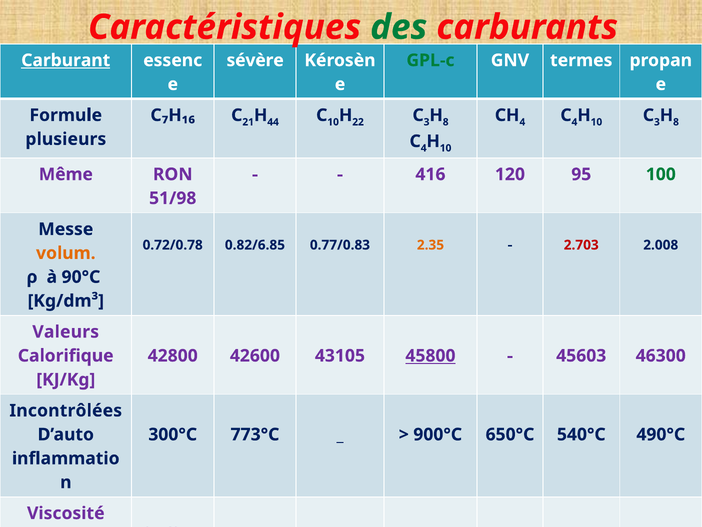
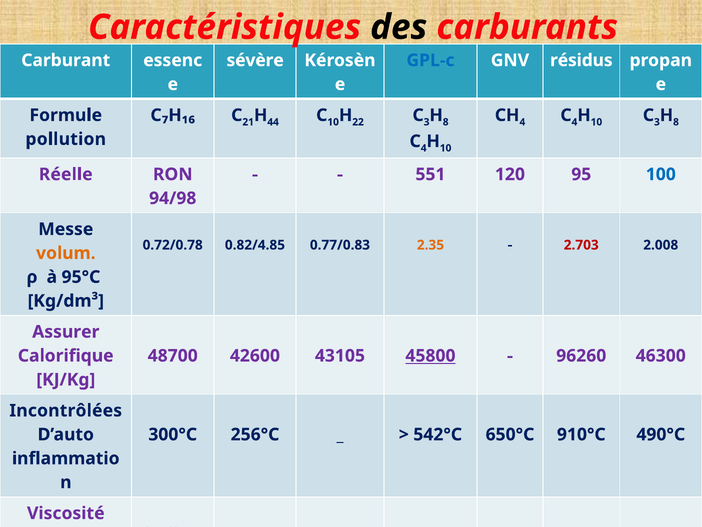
des colour: green -> black (399, 27)
Carburant underline: present -> none (66, 60)
GPL-c colour: green -> blue (430, 60)
termes: termes -> résidus (581, 60)
plusieurs: plusieurs -> pollution (66, 139)
Même: Même -> Réelle (66, 174)
416: 416 -> 551 (430, 174)
100 colour: green -> blue (661, 174)
51/98: 51/98 -> 94/98 (173, 198)
0.82/6.85: 0.82/6.85 -> 0.82/4.85 (255, 245)
90°C: 90°C -> 95°C (81, 277)
Valeurs: Valeurs -> Assurer (66, 332)
42800: 42800 -> 48700 (173, 355)
45603: 45603 -> 96260 (581, 355)
773°C: 773°C -> 256°C (255, 434)
900°C: 900°C -> 542°C (438, 434)
540°C: 540°C -> 910°C (581, 434)
